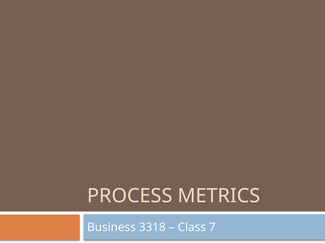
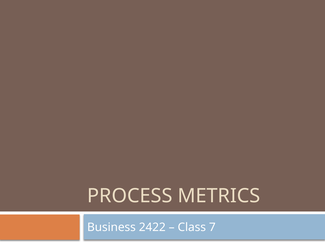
3318: 3318 -> 2422 (152, 228)
